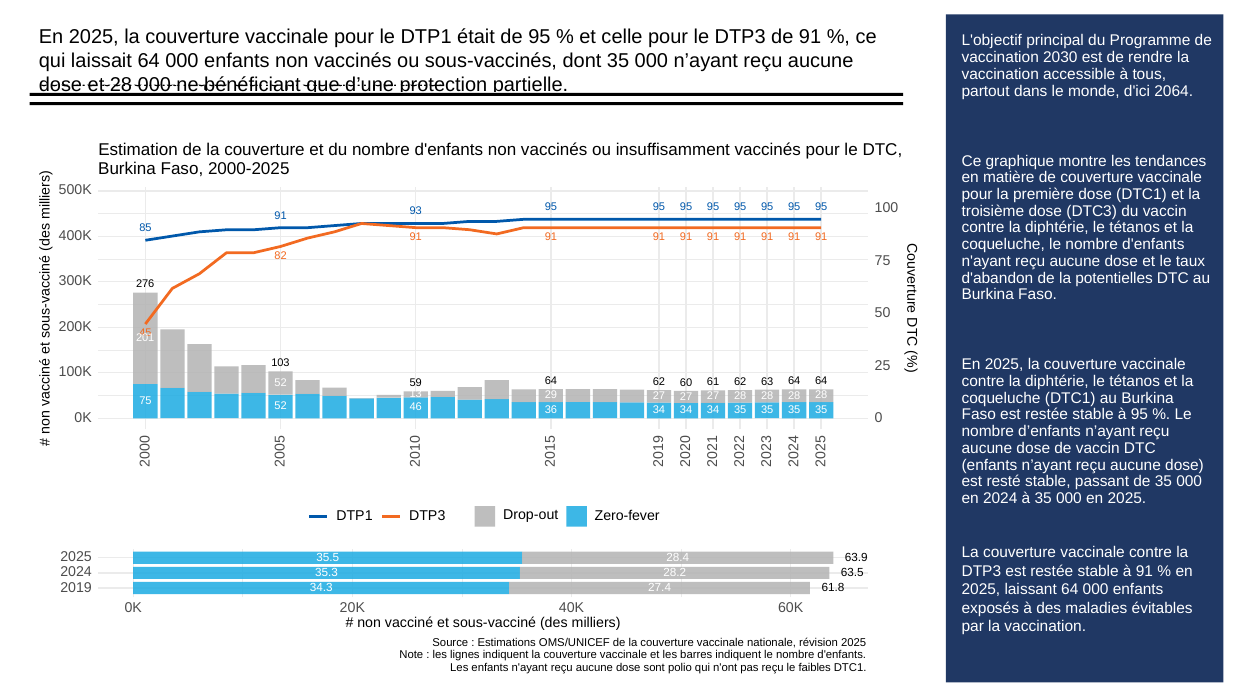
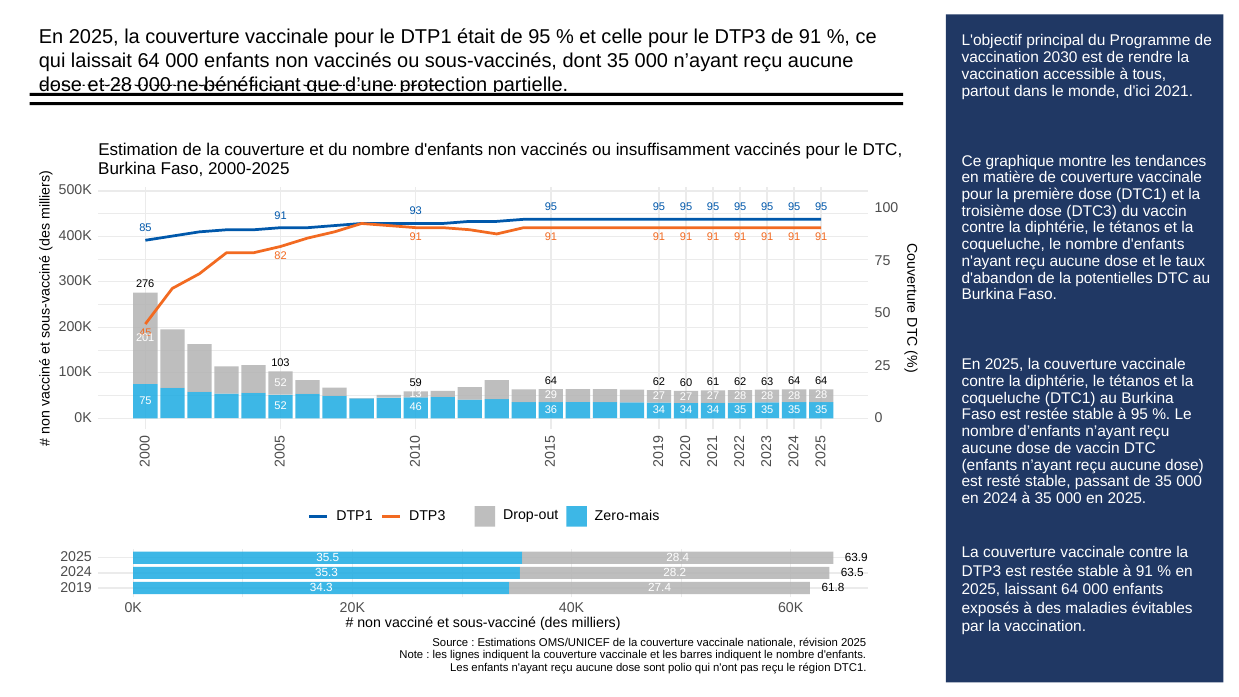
2064: 2064 -> 2021 (1174, 91)
Zero-fever: Zero-fever -> Zero-mais (627, 516)
faibles: faibles -> région (815, 667)
